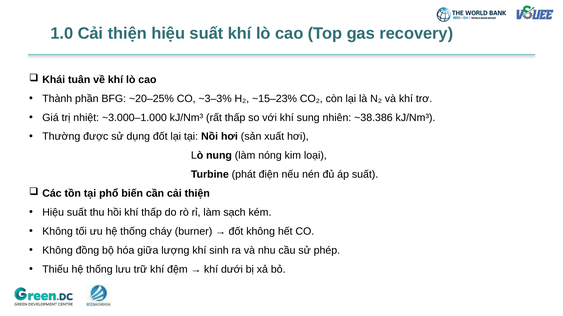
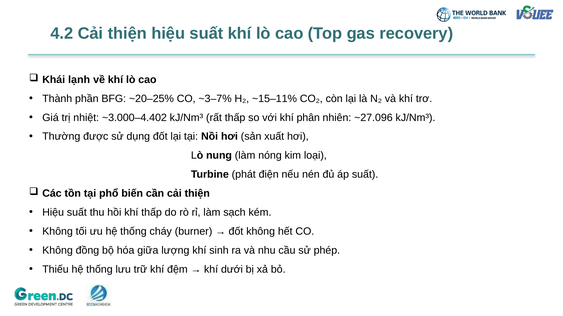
1.0: 1.0 -> 4.2 (62, 33)
tuân: tuân -> lạnh (79, 80)
~3–3%: ~3–3% -> ~3–7% (215, 99)
~15–23%: ~15–23% -> ~15–11% (275, 99)
~3.000–1.000: ~3.000–1.000 -> ~3.000–4.402 (134, 118)
sung: sung -> phân (308, 118)
~38.386: ~38.386 -> ~27.096 (373, 118)
